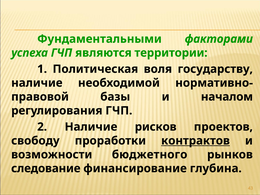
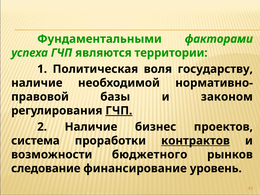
началом: началом -> законом (227, 97)
ГЧП underline: none -> present (119, 111)
рисков: рисков -> бизнес (156, 127)
свободу: свободу -> система (35, 141)
глубина: глубина -> уровень (216, 168)
